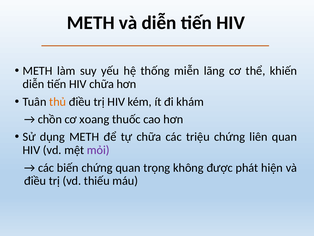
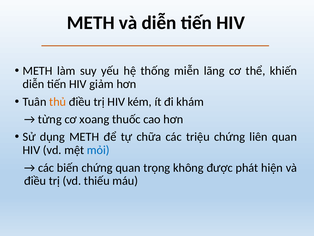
HIV chữa: chữa -> giảm (102, 84)
chồn: chồn -> từng (50, 119)
mỏi colour: purple -> blue (98, 150)
